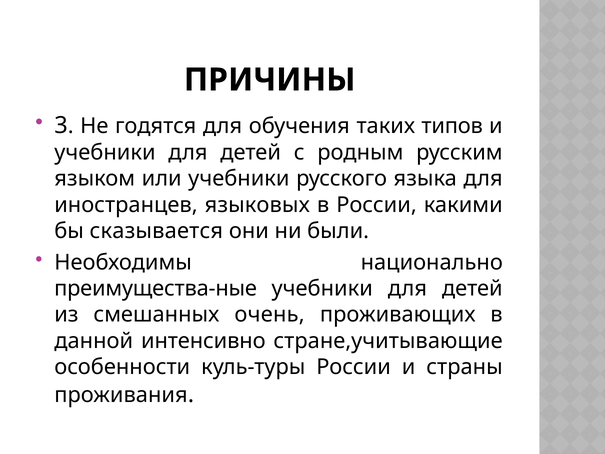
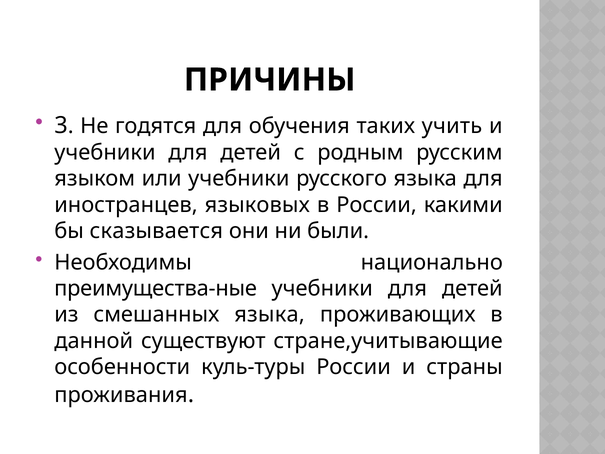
типов: типов -> учить (452, 126)
смешанных очень: очень -> языка (270, 315)
интенсивно: интенсивно -> существуют (203, 341)
